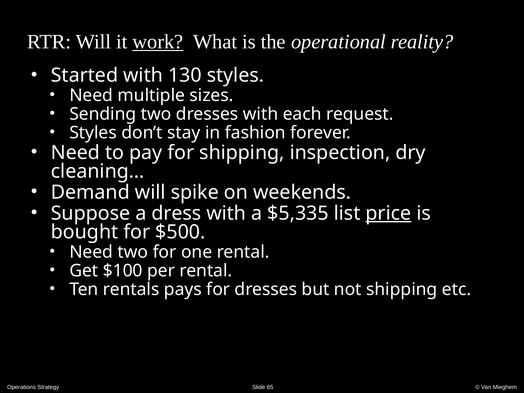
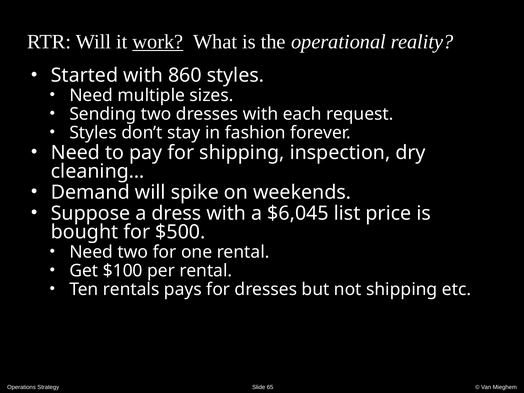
130: 130 -> 860 (185, 75)
$5,335: $5,335 -> $6,045 (298, 213)
price underline: present -> none (388, 213)
